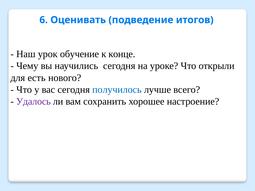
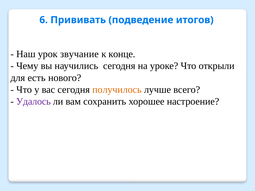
Оценивать: Оценивать -> Прививать (78, 20)
обучение: обучение -> звучание (79, 54)
получилось colour: blue -> orange (117, 90)
